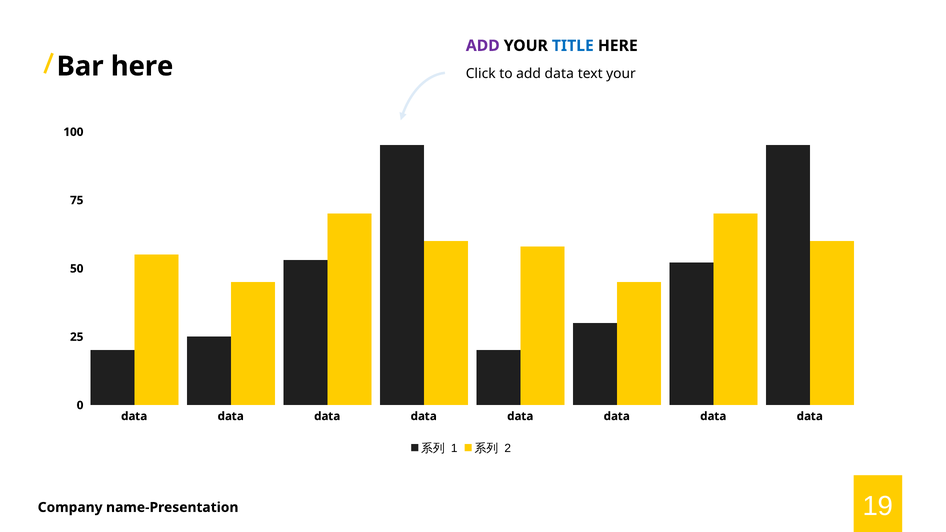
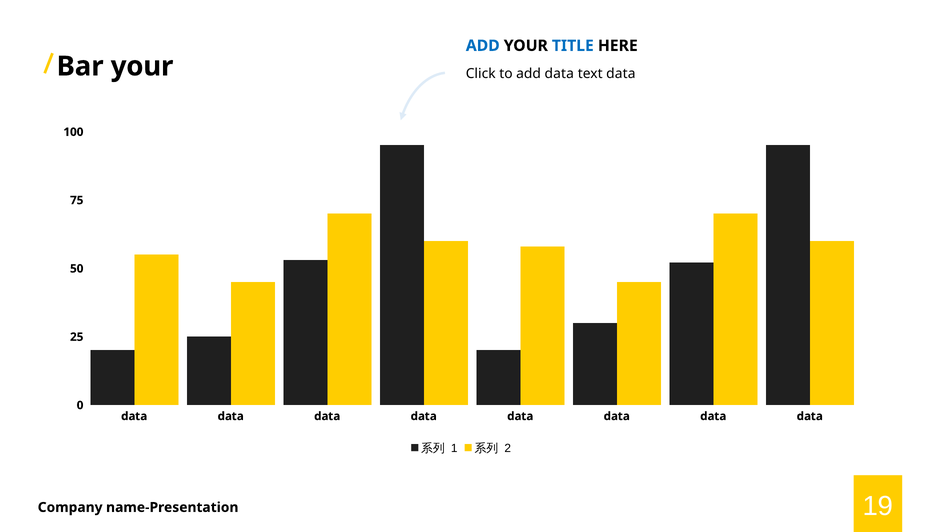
ADD colour: purple -> blue (483, 46)
Bar here: here -> your (142, 66)
text your: your -> data (621, 74)
